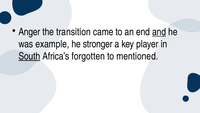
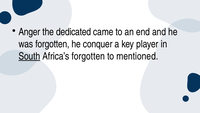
transition: transition -> dedicated (74, 32)
and underline: present -> none (159, 32)
was example: example -> forgotten (52, 44)
stronger: stronger -> conquer (98, 44)
